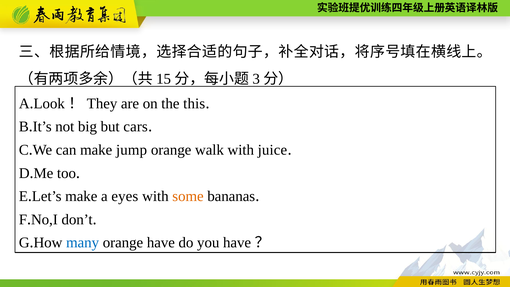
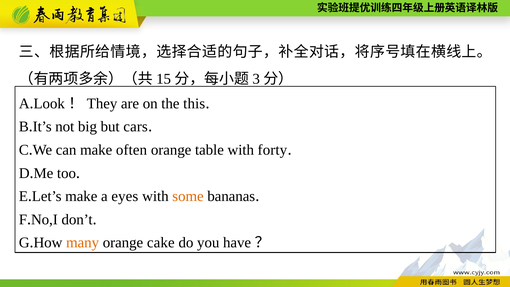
jump: jump -> often (132, 150)
walk: walk -> table (209, 150)
juice: juice -> forty (272, 150)
many colour: blue -> orange (83, 243)
orange have: have -> cake (161, 243)
